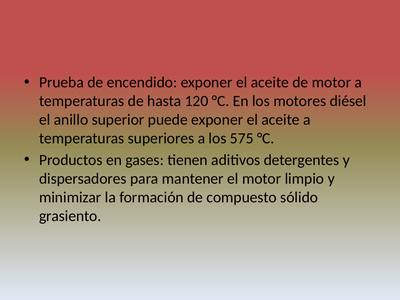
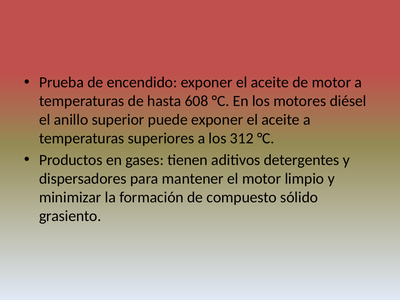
120: 120 -> 608 (197, 101)
575: 575 -> 312 (242, 138)
